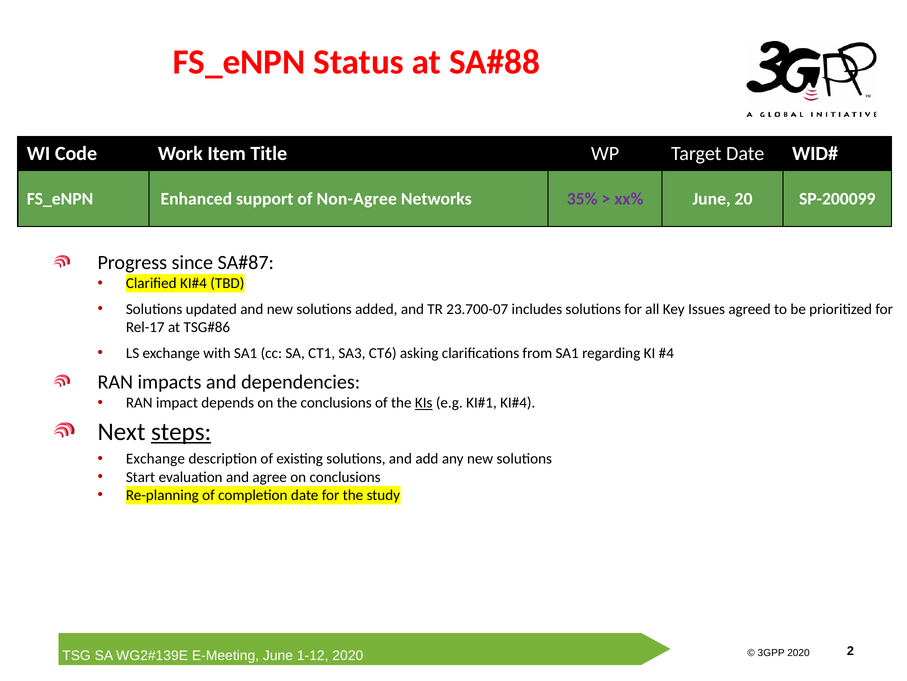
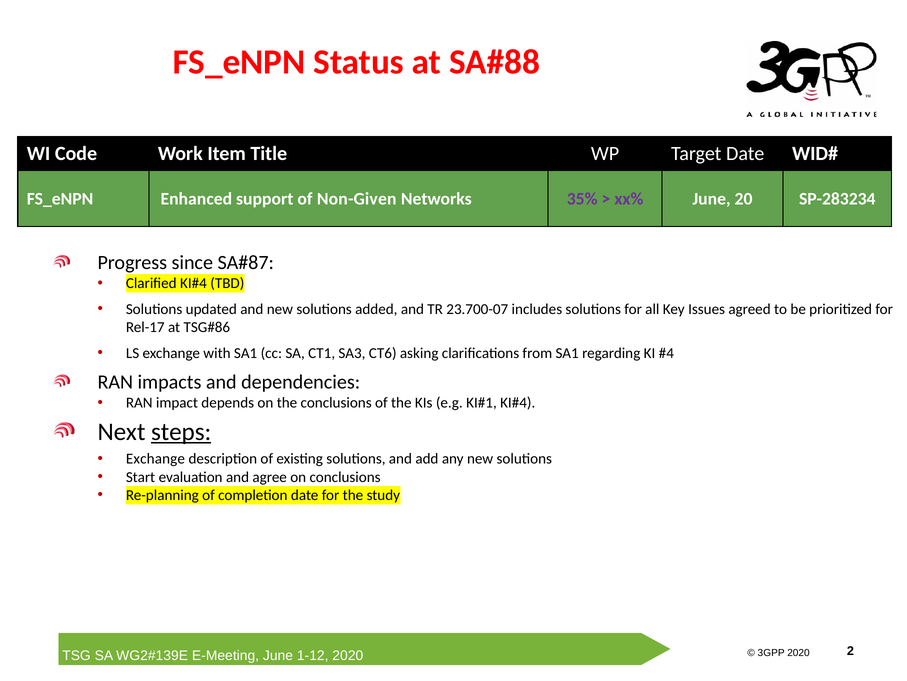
Non-Agree: Non-Agree -> Non-Given (357, 199)
SP-200099: SP-200099 -> SP-283234 (837, 199)
KIs underline: present -> none (424, 403)
